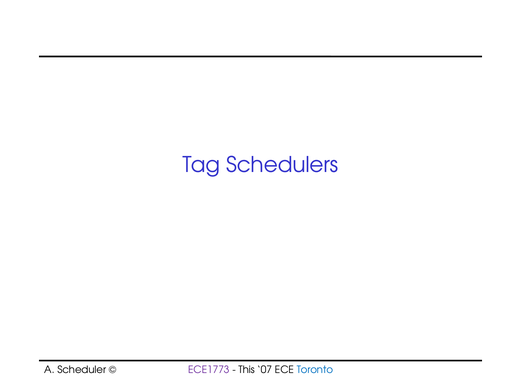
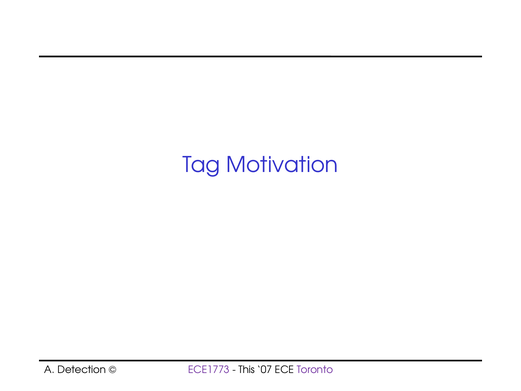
Schedulers: Schedulers -> Motivation (282, 165)
Scheduler: Scheduler -> Detection (82, 370)
Toronto colour: blue -> purple (315, 370)
